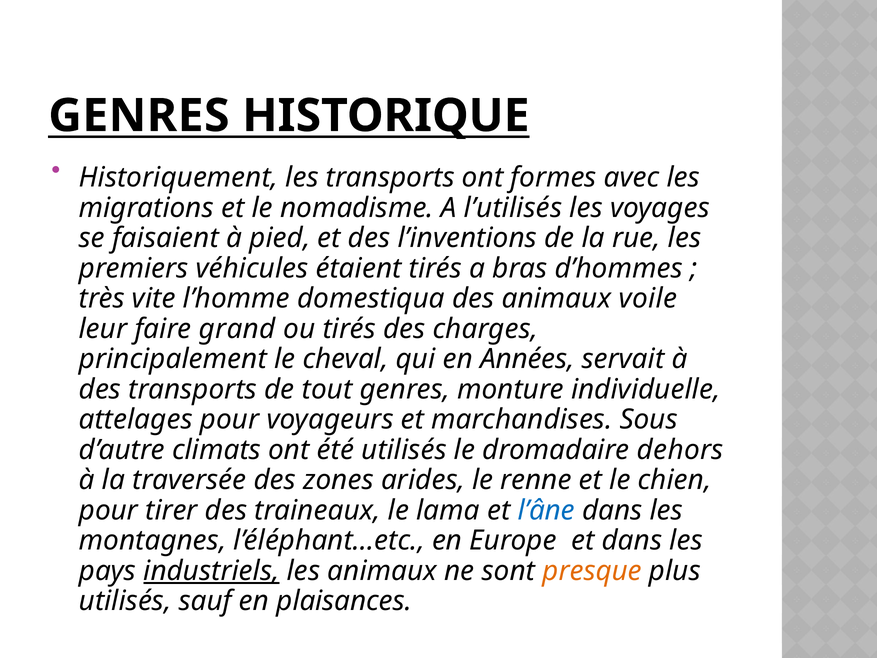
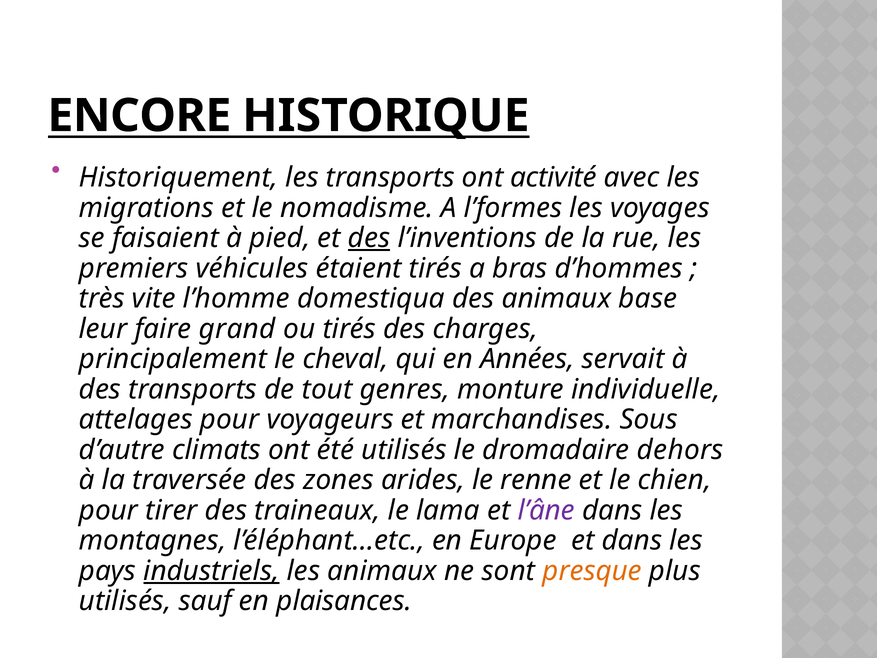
GENRES: GENRES -> ENCORE (139, 116)
formes: formes -> activité (554, 177)
l’utilisés: l’utilisés -> l’formes (513, 208)
des underline: none -> present (369, 238)
voile: voile -> base (648, 298)
l’âne colour: blue -> purple (546, 510)
